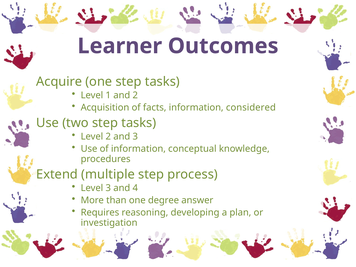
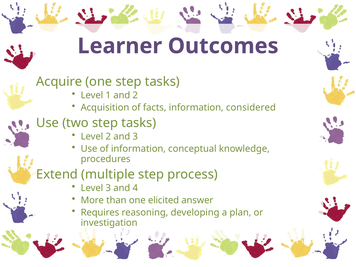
degree: degree -> elicited (164, 200)
